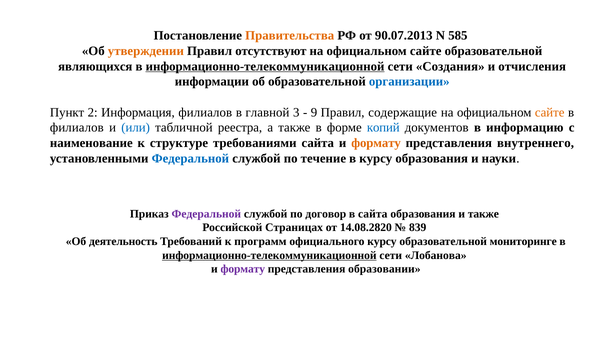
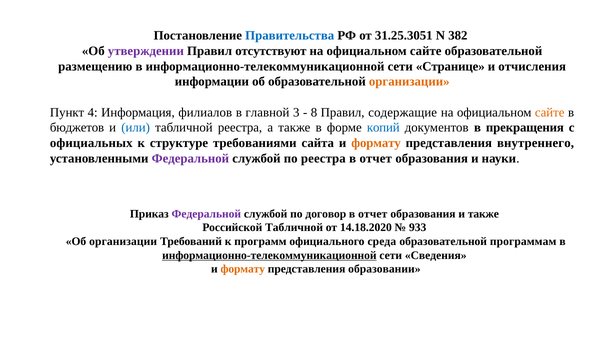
Правительства colour: orange -> blue (290, 36)
90.07.2013: 90.07.2013 -> 31.25.3051 (404, 36)
585: 585 -> 382 (458, 36)
утверждении colour: orange -> purple (146, 51)
являющихся: являющихся -> размещению (95, 66)
информационно-телекоммуникационной underline: present -> none (265, 66)
Создания: Создания -> Странице (450, 66)
организации colour: blue -> orange (409, 82)
2: 2 -> 4 (93, 112)
9: 9 -> 8 (314, 112)
филиалов: филиалов -> бюджетов (77, 128)
информацию: информацию -> прекращения (525, 128)
наименование: наименование -> официальных (91, 143)
Федеральной colour: blue -> purple (190, 159)
по течение: течение -> реестра (323, 159)
курсу: курсу -> отчет (376, 159)
сайта: сайта -> отчет (373, 214)
Российской Страницах: Страницах -> Табличной (294, 228)
14.08.2820: 14.08.2820 -> 14.18.2020 (366, 228)
839: 839 -> 933 (418, 228)
Об деятельность: деятельность -> организации (123, 242)
официального курсу: курсу -> среда (382, 242)
мониторинге: мониторинге -> программам (523, 242)
Лобанова: Лобанова -> Сведения (436, 256)
формату colour: purple -> orange (243, 269)
